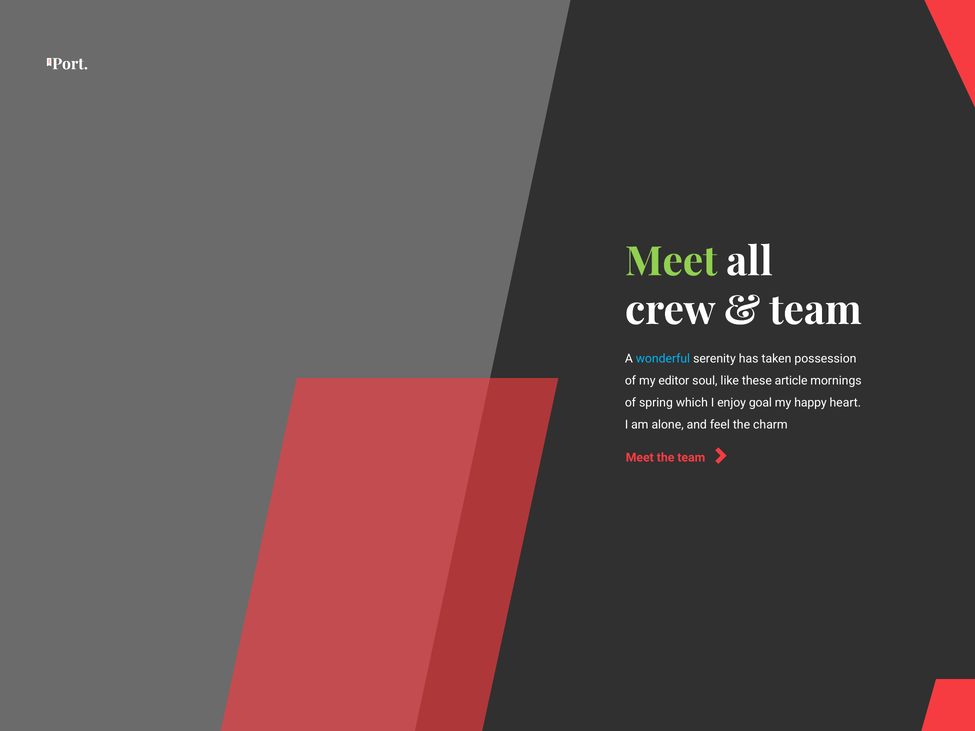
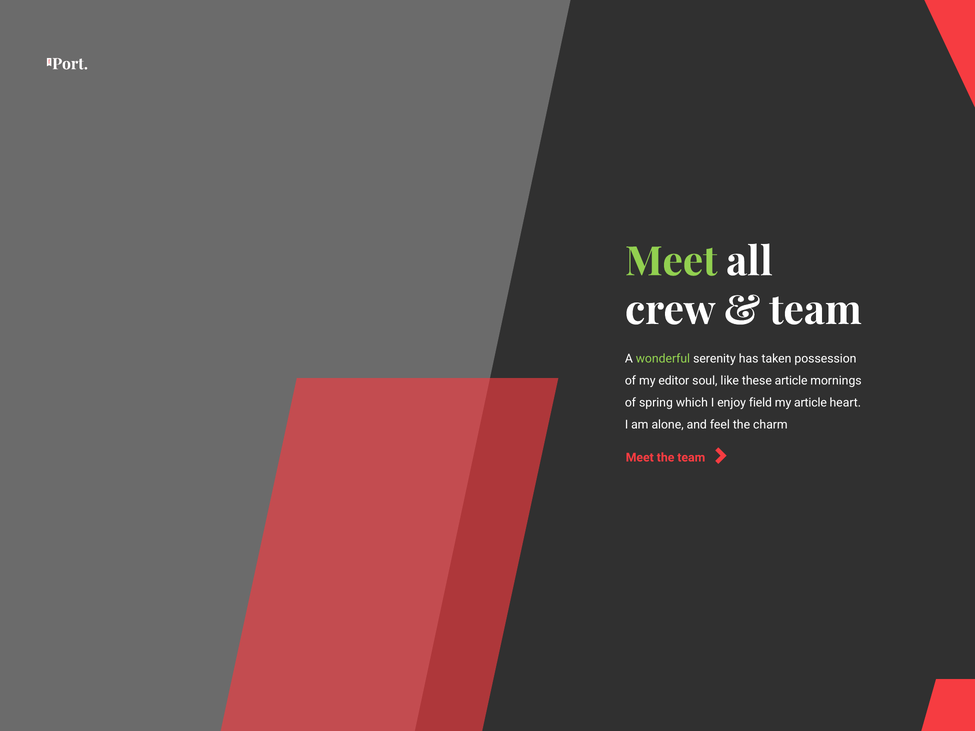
wonderful colour: light blue -> light green (663, 359)
goal: goal -> field (760, 403)
my happy: happy -> article (811, 403)
